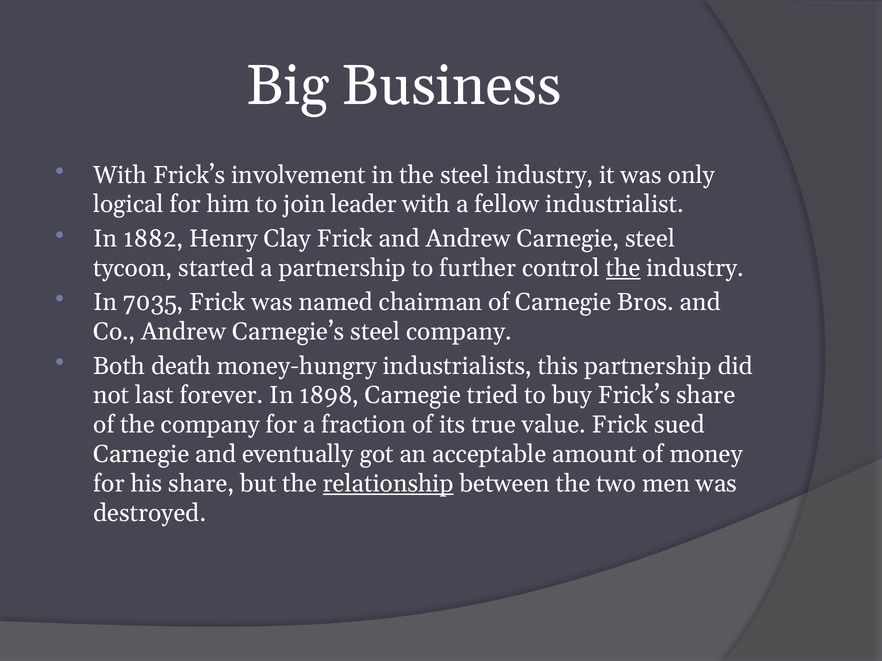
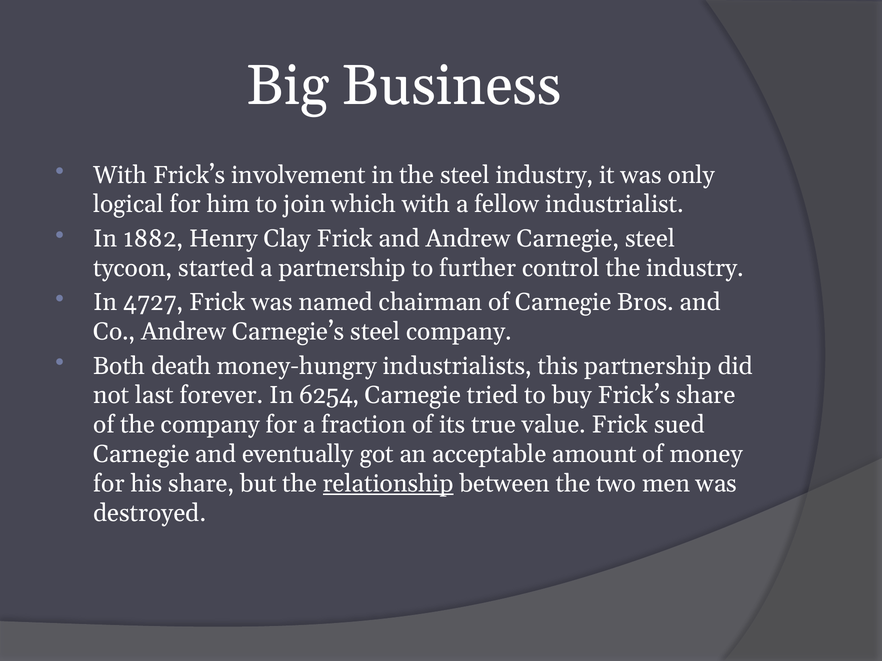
leader: leader -> which (364, 205)
the underline: present -> none (623, 268)
7035: 7035 -> 4727 (153, 303)
1898: 1898 -> 6254 (329, 396)
